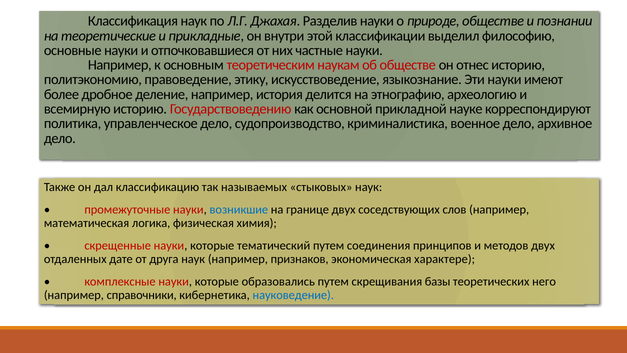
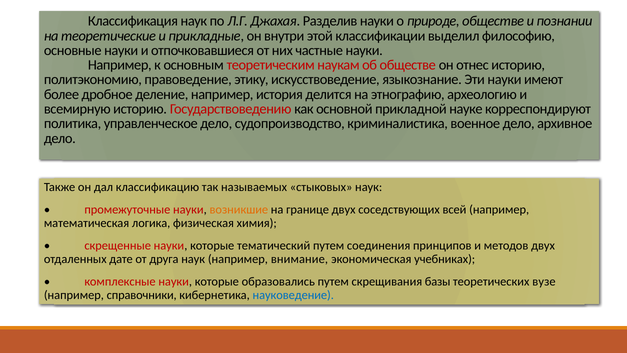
возникшие colour: blue -> orange (239, 210)
слов: слов -> всей (454, 210)
признаков: признаков -> внимание (299, 259)
характере: характере -> учебниках (445, 259)
него: него -> вузе (544, 282)
